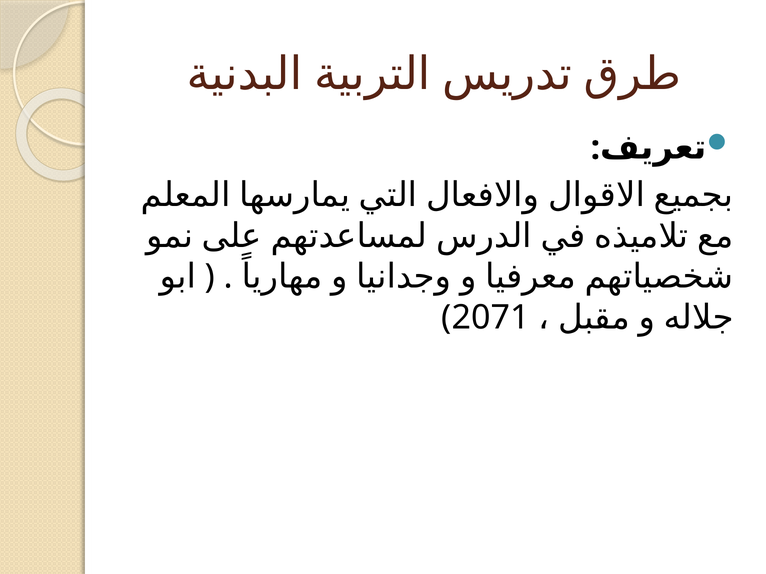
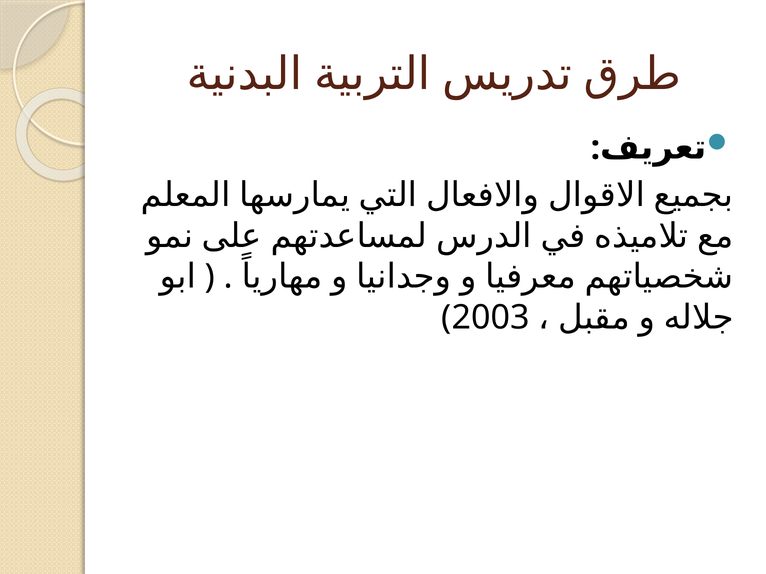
2071: 2071 -> 2003 (491, 318)
